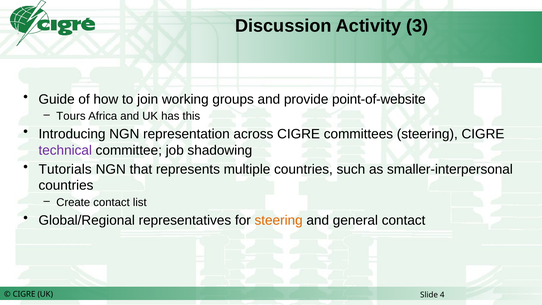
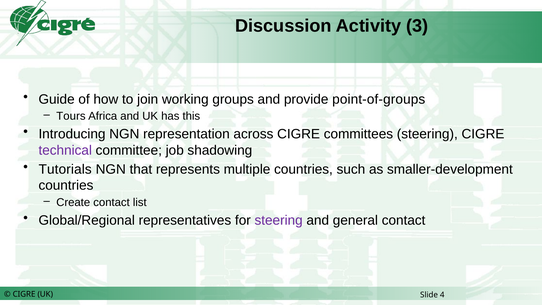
point-of-website: point-of-website -> point-of-groups (379, 99)
smaller-interpersonal: smaller-interpersonal -> smaller-development (450, 169)
steering colour: orange -> purple (279, 220)
